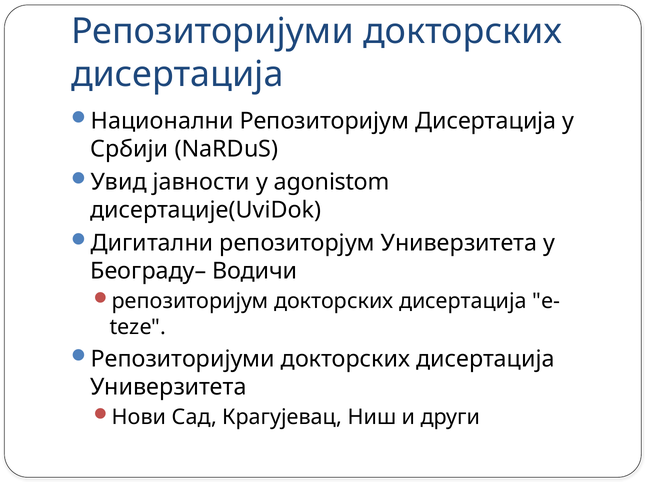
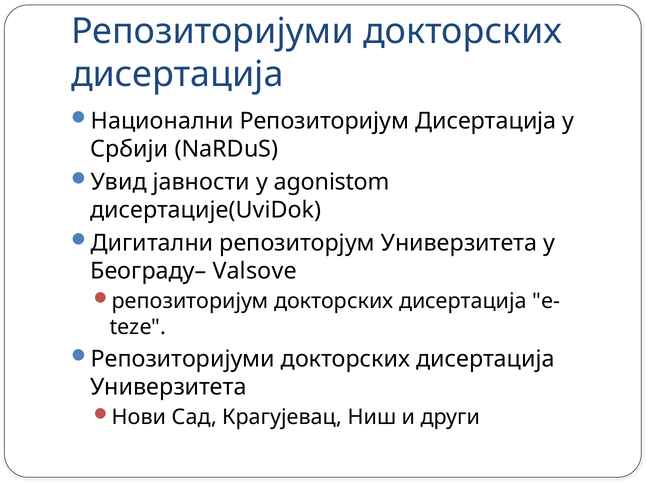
Водичи: Водичи -> Valsove (255, 271)
